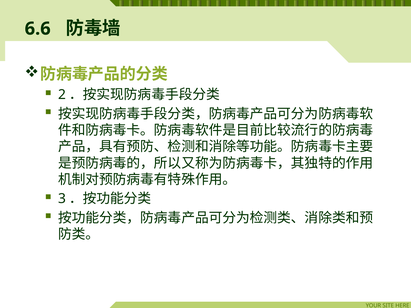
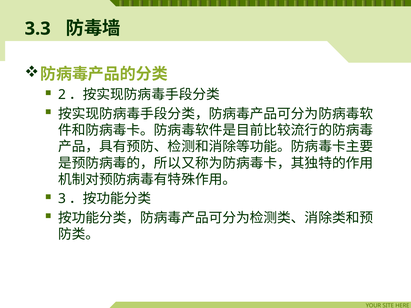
6.6: 6.6 -> 3.3 (38, 29)
